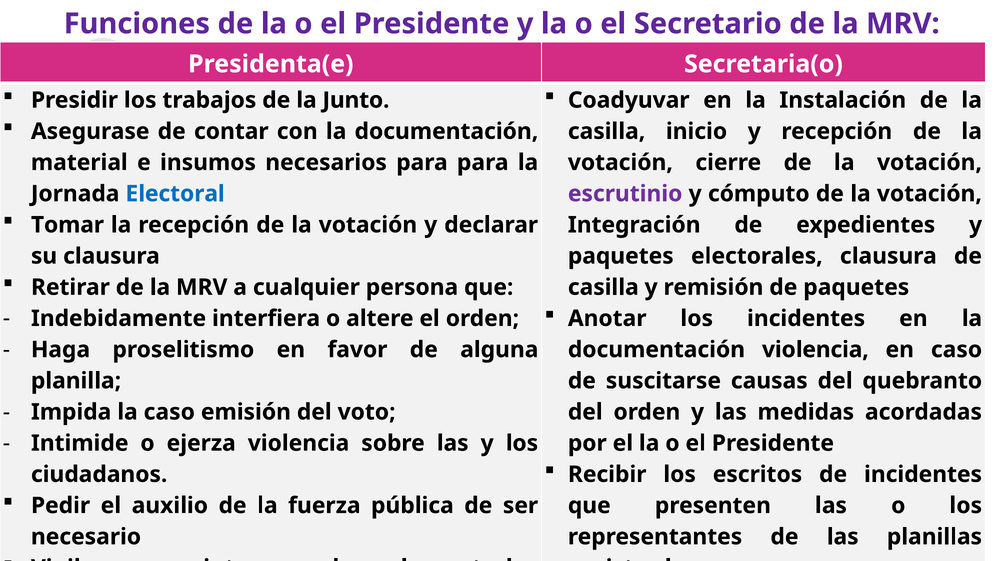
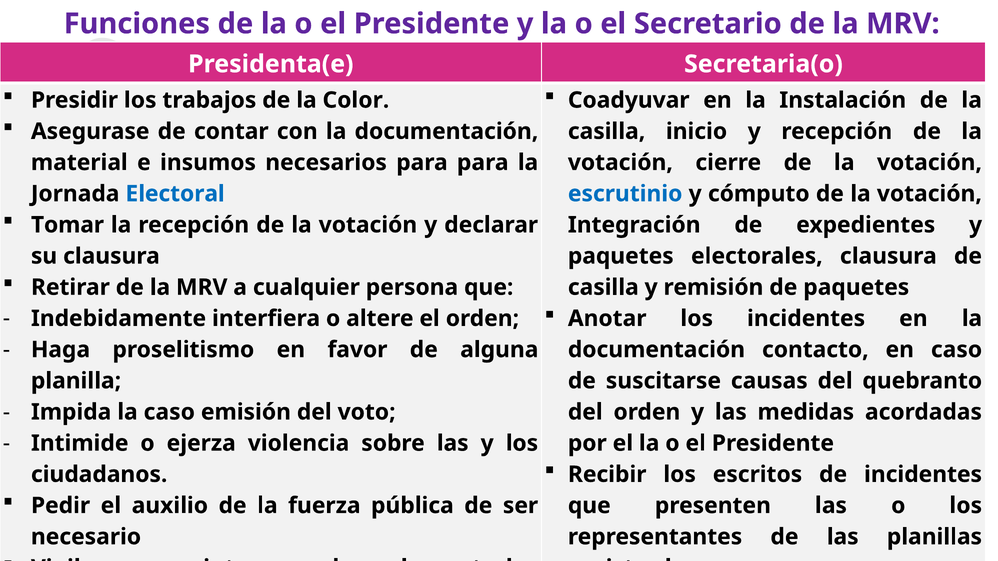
Junto: Junto -> Color (356, 100)
escrutinio colour: purple -> blue (625, 194)
documentación violencia: violencia -> contacto (815, 350)
